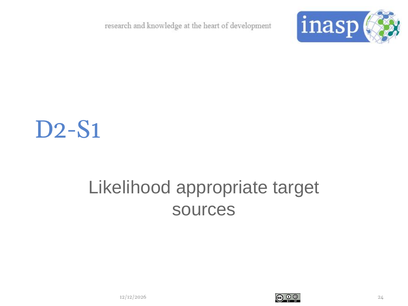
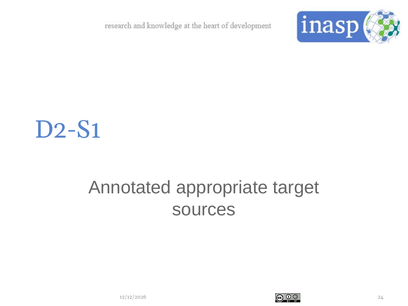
Likelihood: Likelihood -> Annotated (130, 188)
